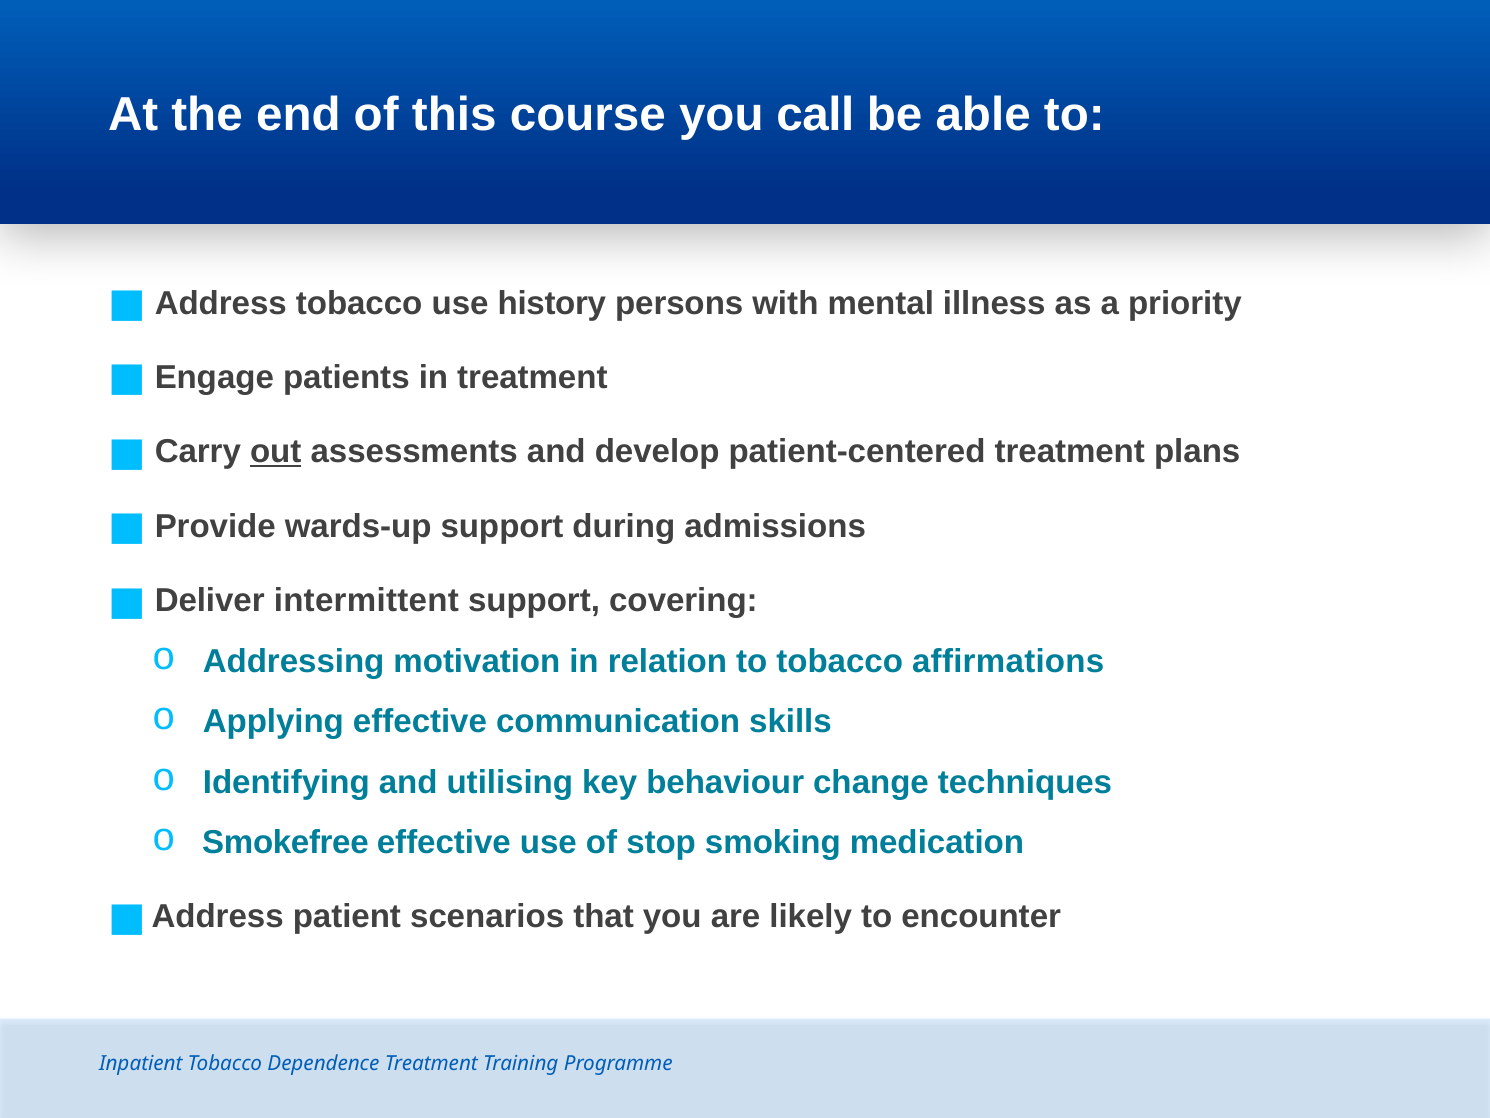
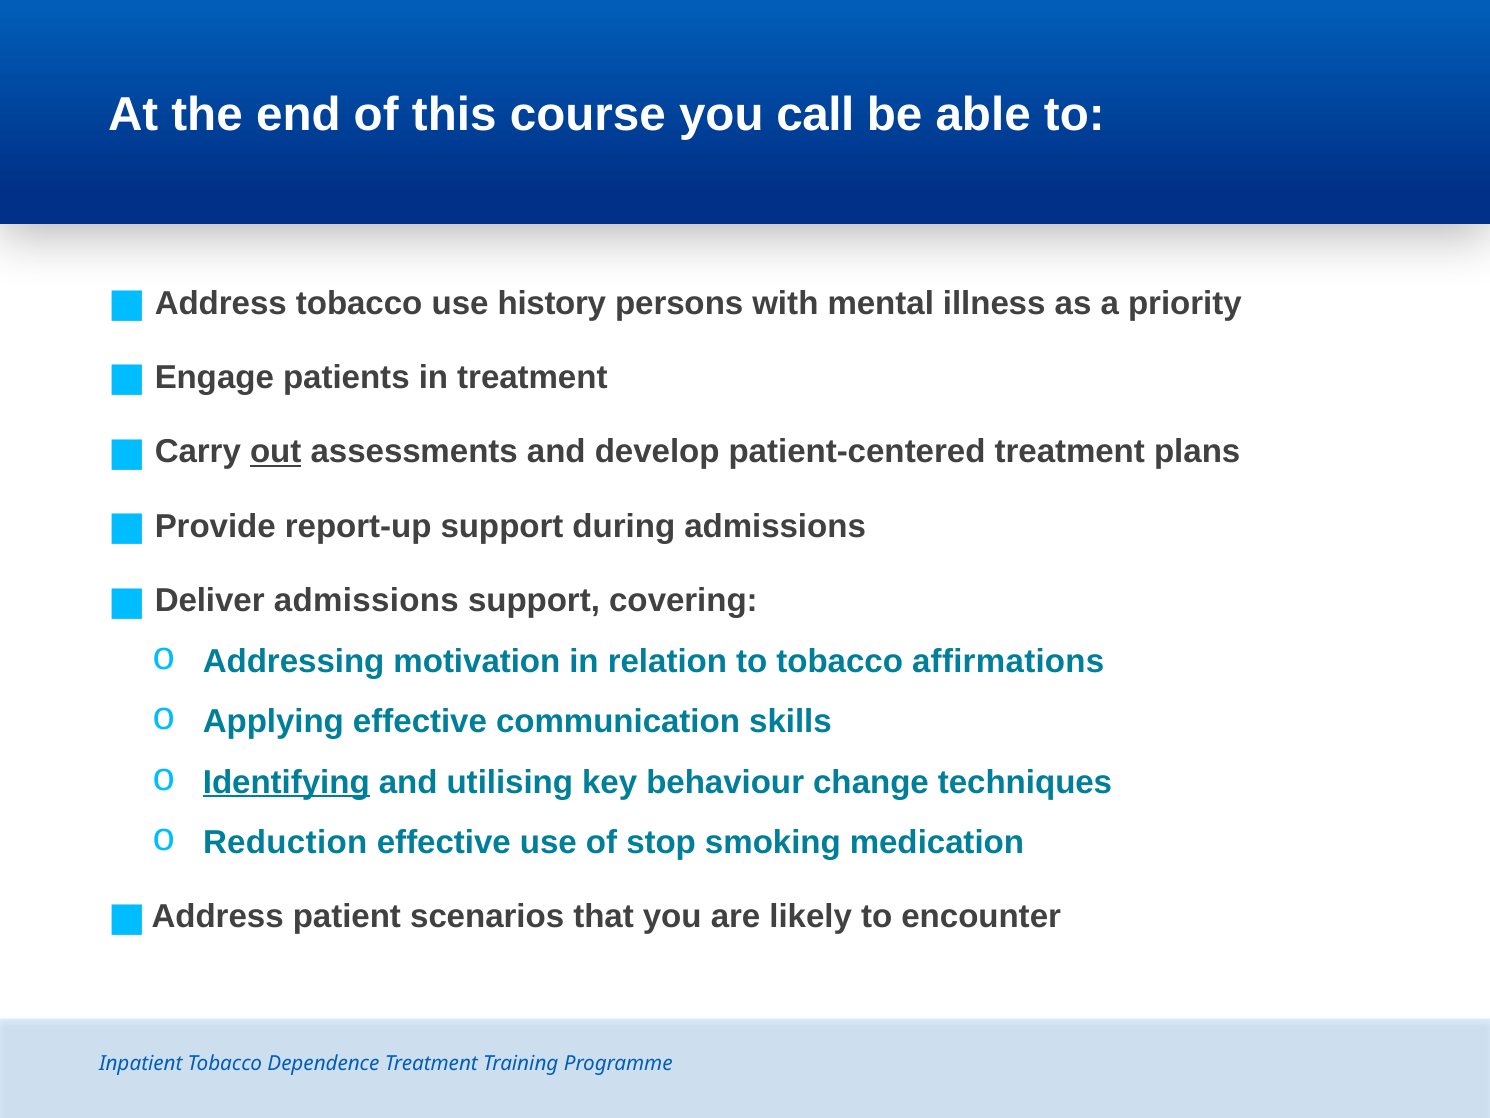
wards-up: wards-up -> report-up (358, 526)
intermittent: intermittent -> admissions (366, 601)
Identifying underline: none -> present (286, 782)
Smokefree: Smokefree -> Reduction (285, 842)
